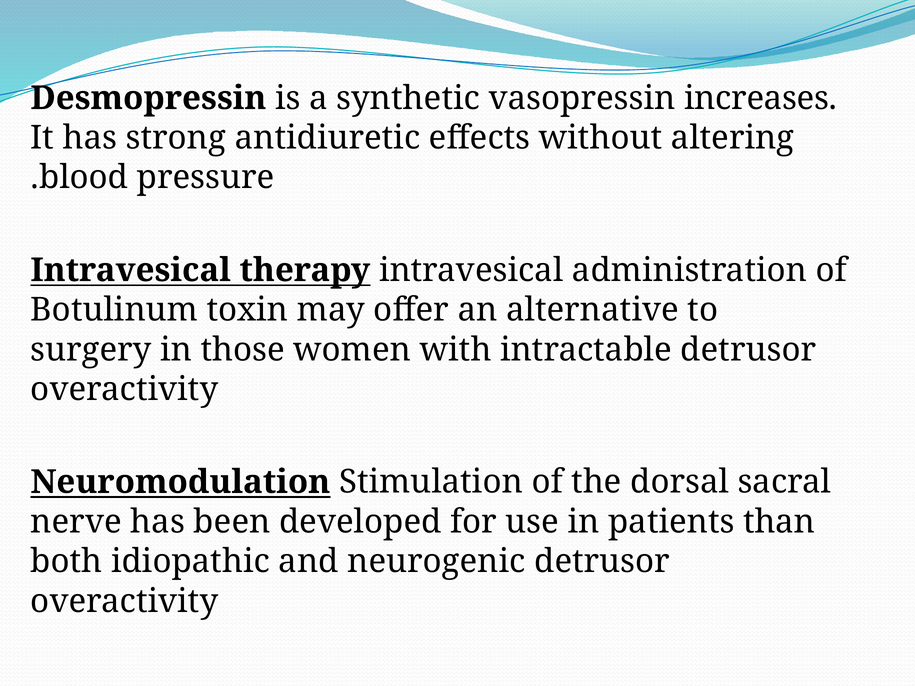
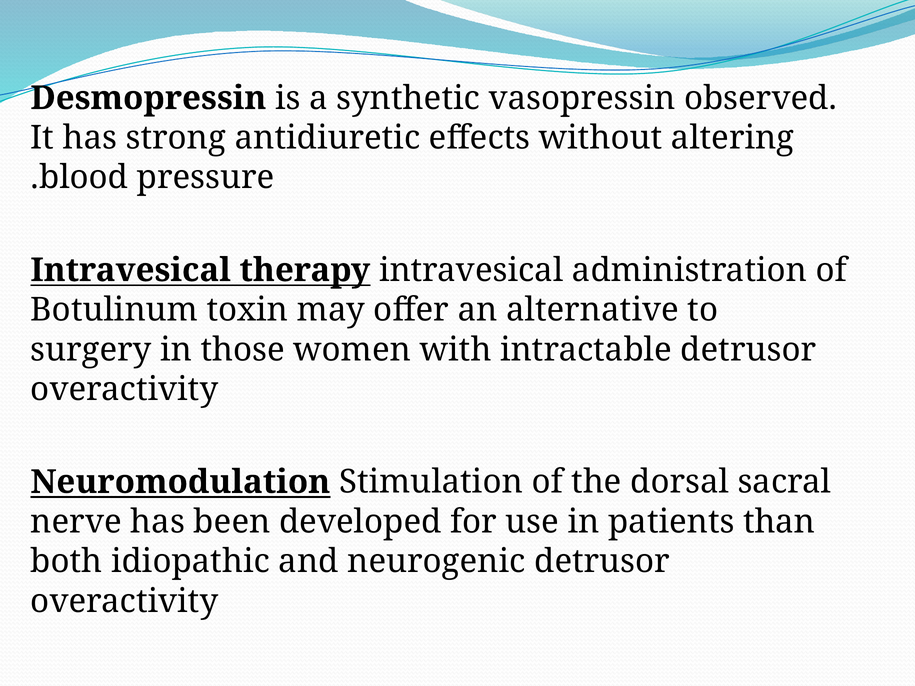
increases: increases -> observed (760, 98)
